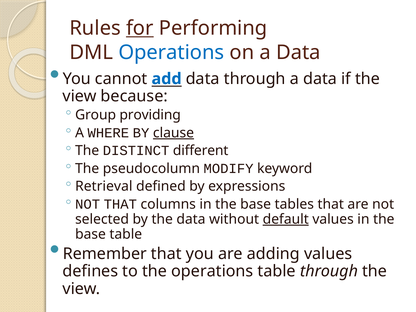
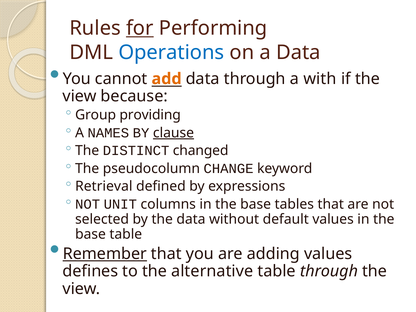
add colour: blue -> orange (167, 79)
through a data: data -> with (320, 79)
WHERE: WHERE -> NAMES (108, 133)
different: different -> changed (201, 151)
MODIFY: MODIFY -> CHANGE (229, 169)
NOT THAT: THAT -> UNIT (120, 204)
default underline: present -> none (286, 219)
Remember underline: none -> present (105, 254)
the operations: operations -> alternative (212, 271)
